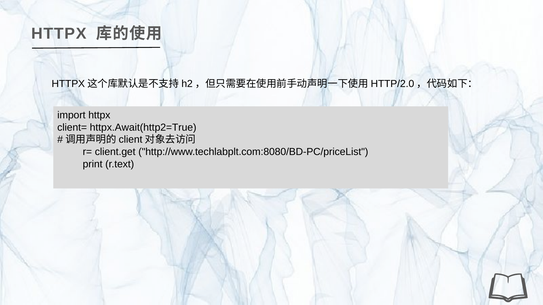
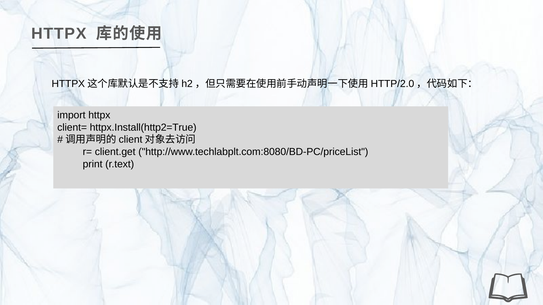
httpx.Await(http2=True: httpx.Await(http2=True -> httpx.Install(http2=True (143, 128)
